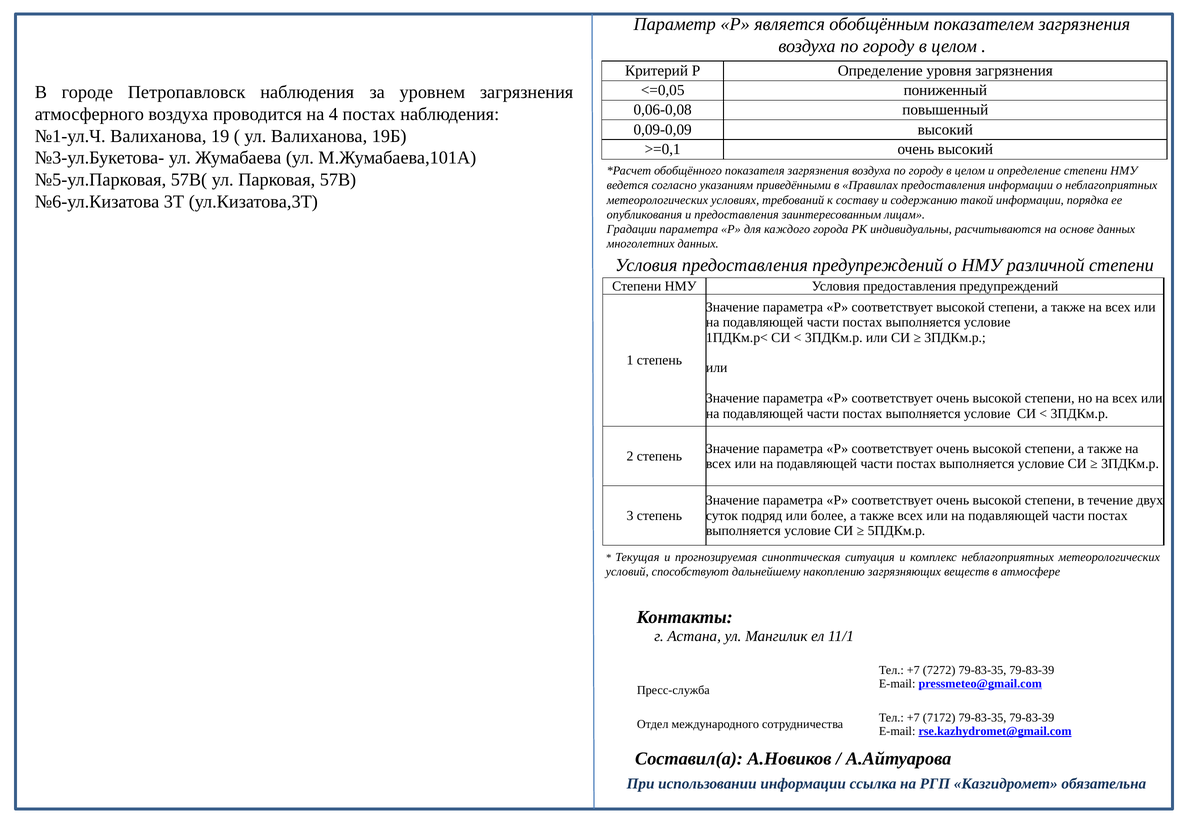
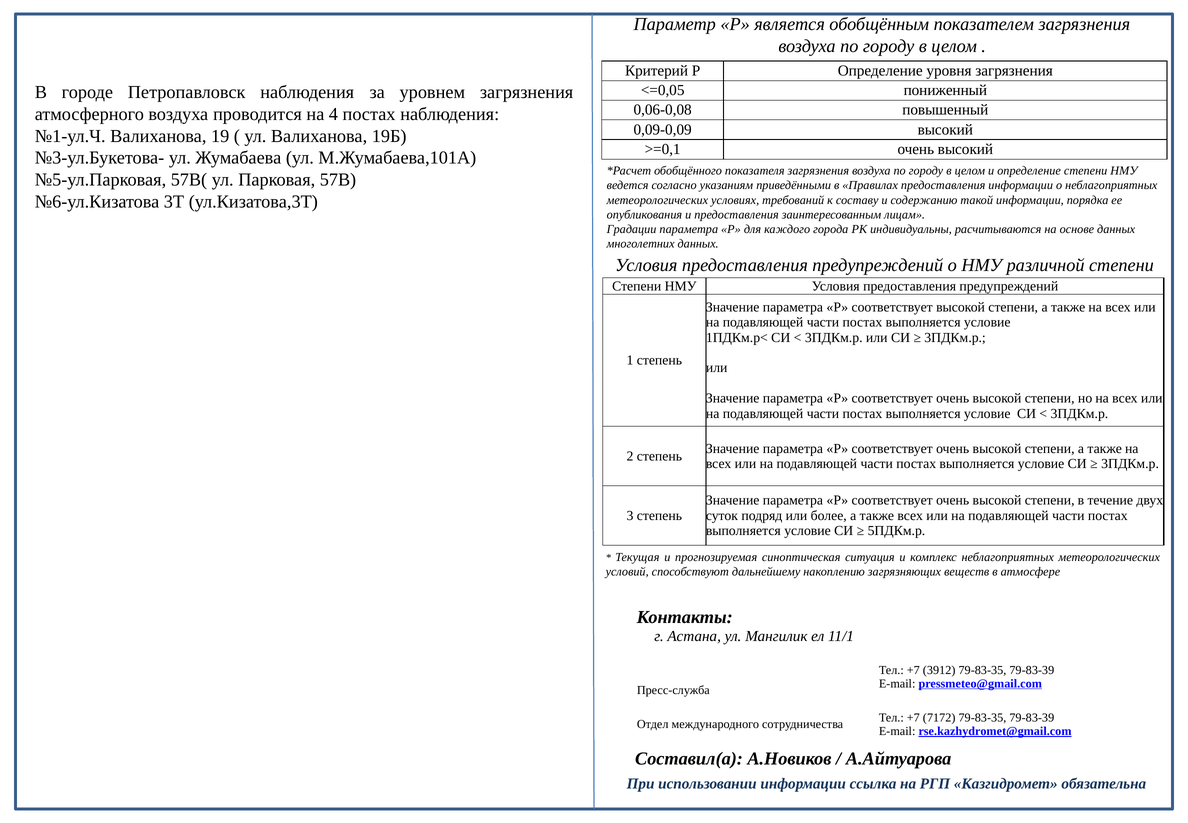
7272: 7272 -> 3912 (939, 670)
